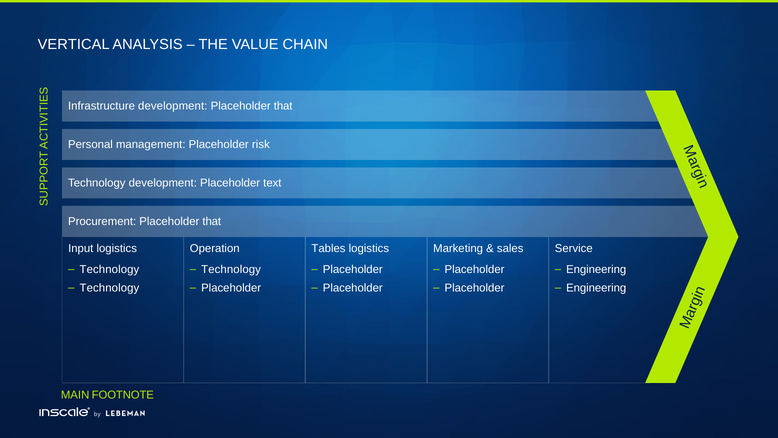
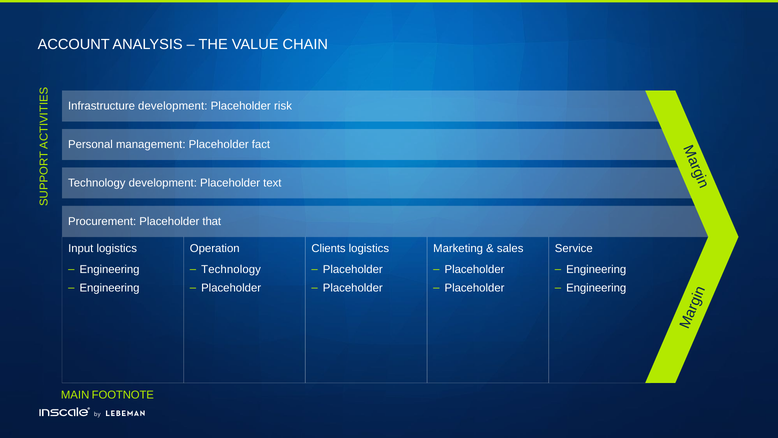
VERTICAL: VERTICAL -> ACCOUNT (74, 45)
that: that -> risk (283, 106)
risk: risk -> fact (261, 145)
Tables: Tables -> Clients (329, 248)
Technology: Technology -> Engineering (110, 269)
Technology: Technology -> Engineering (110, 288)
